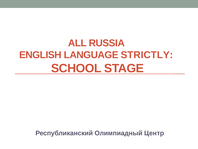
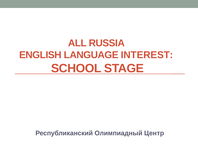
STRICTLY: STRICTLY -> INTEREST (147, 55)
